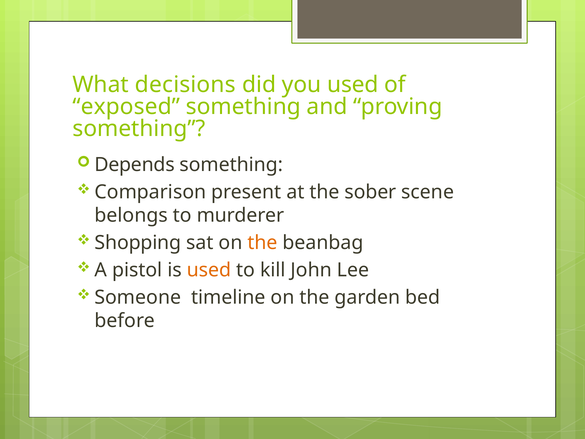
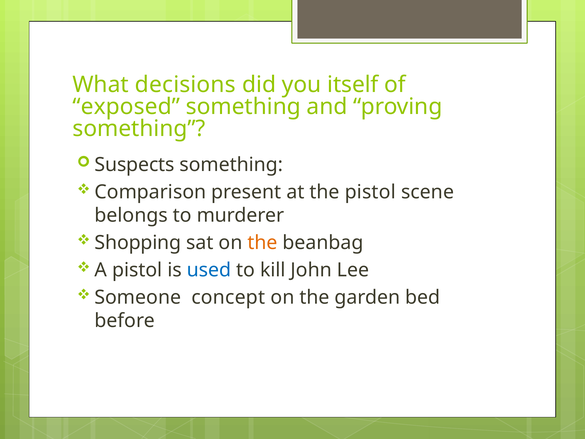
you used: used -> itself (353, 85)
Depends: Depends -> Suspects (135, 165)
the sober: sober -> pistol (370, 192)
used colour: orange -> blue (209, 270)
timeline: timeline -> concept (228, 297)
